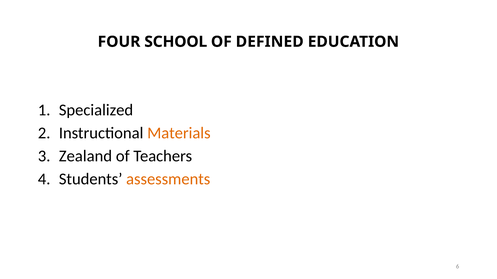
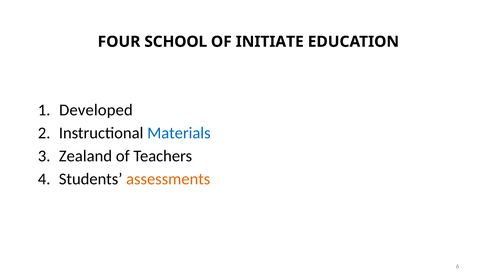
DEFINED: DEFINED -> INITIATE (270, 42)
Specialized: Specialized -> Developed (96, 110)
Materials colour: orange -> blue (179, 133)
